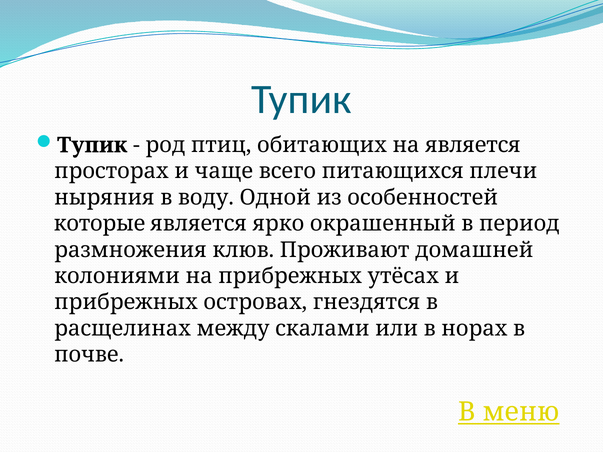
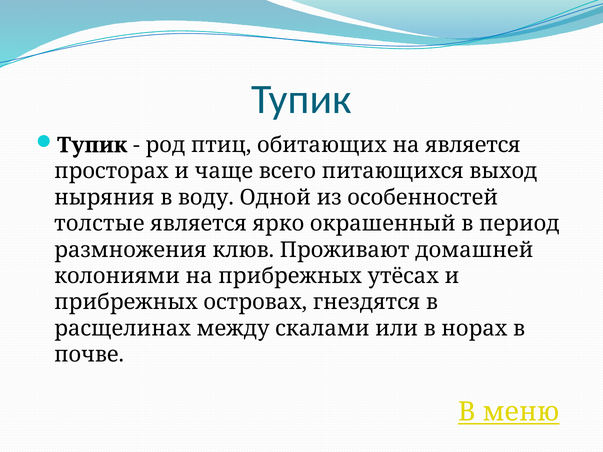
плечи: плечи -> выход (503, 171)
которые: которые -> толстые (99, 224)
